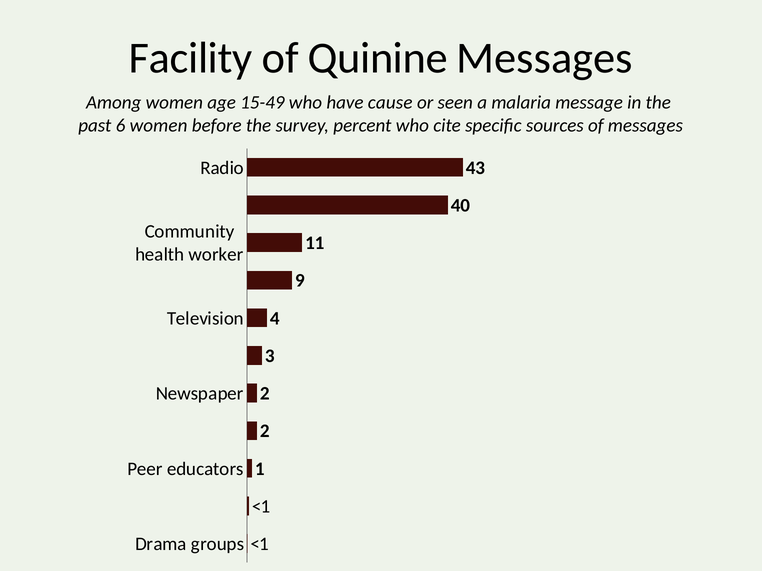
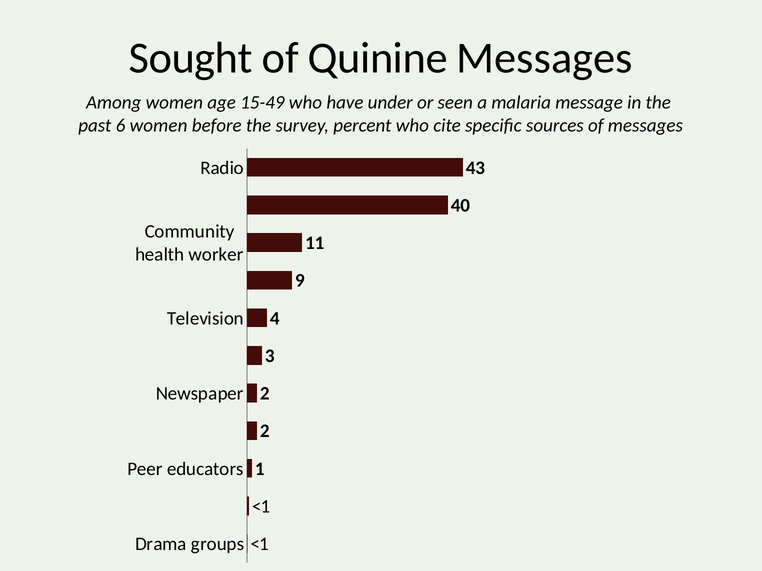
Facility: Facility -> Sought (191, 58)
cause: cause -> under (390, 103)
